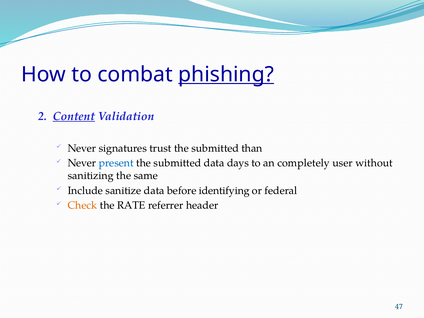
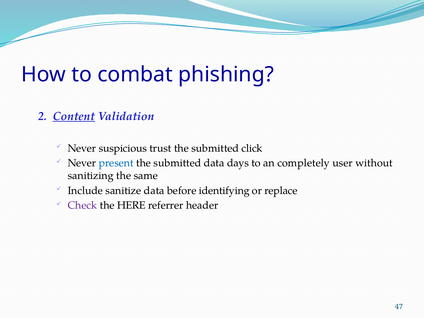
phishing underline: present -> none (226, 74)
signatures: signatures -> suspicious (123, 148)
than: than -> click (252, 148)
federal: federal -> replace (281, 191)
Check colour: orange -> purple (82, 205)
RATE: RATE -> HERE (131, 205)
